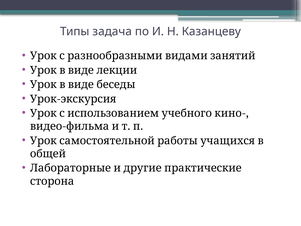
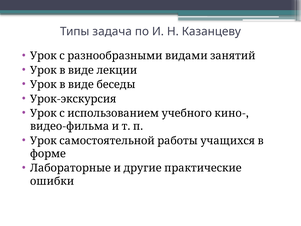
общей: общей -> форме (48, 154)
сторона: сторона -> ошибки (52, 181)
